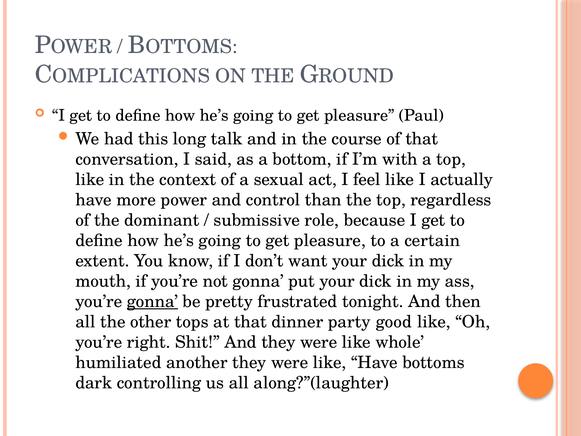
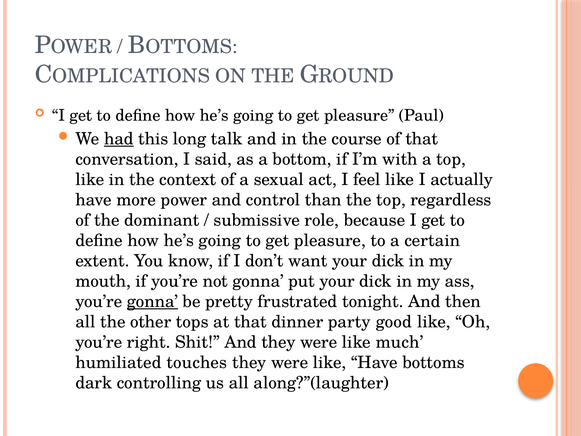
had underline: none -> present (119, 139)
whole: whole -> much (399, 342)
another: another -> touches (197, 362)
